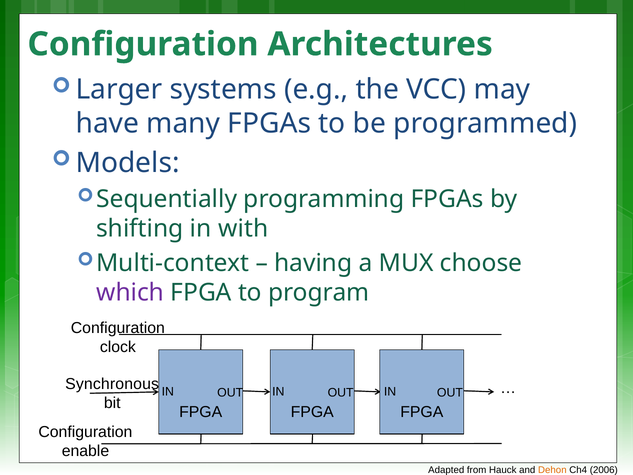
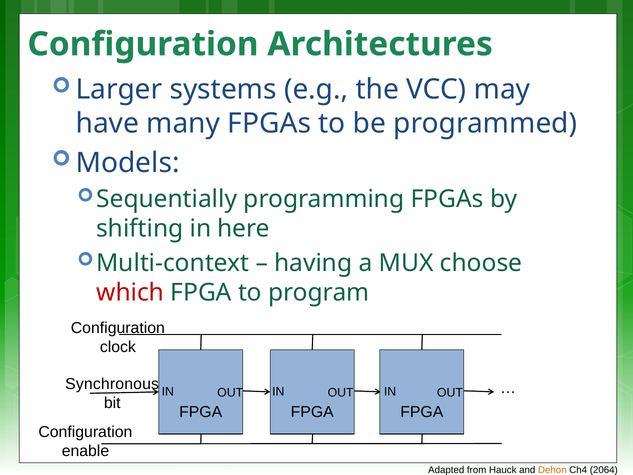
with: with -> here (244, 229)
which colour: purple -> red (130, 293)
2006: 2006 -> 2064 (604, 470)
